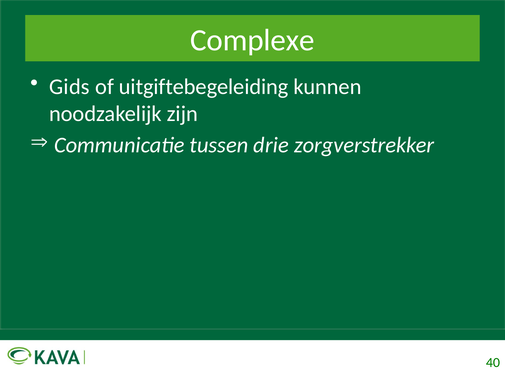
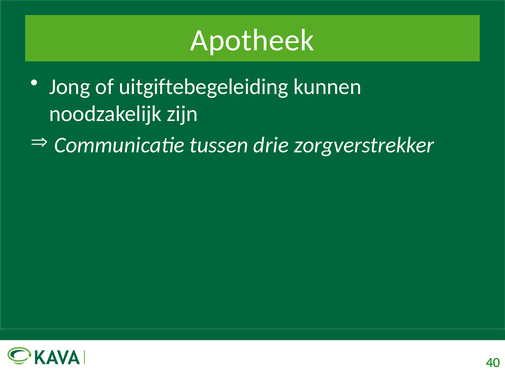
Complexe: Complexe -> Apotheek (252, 40)
Gids: Gids -> Jong (70, 87)
